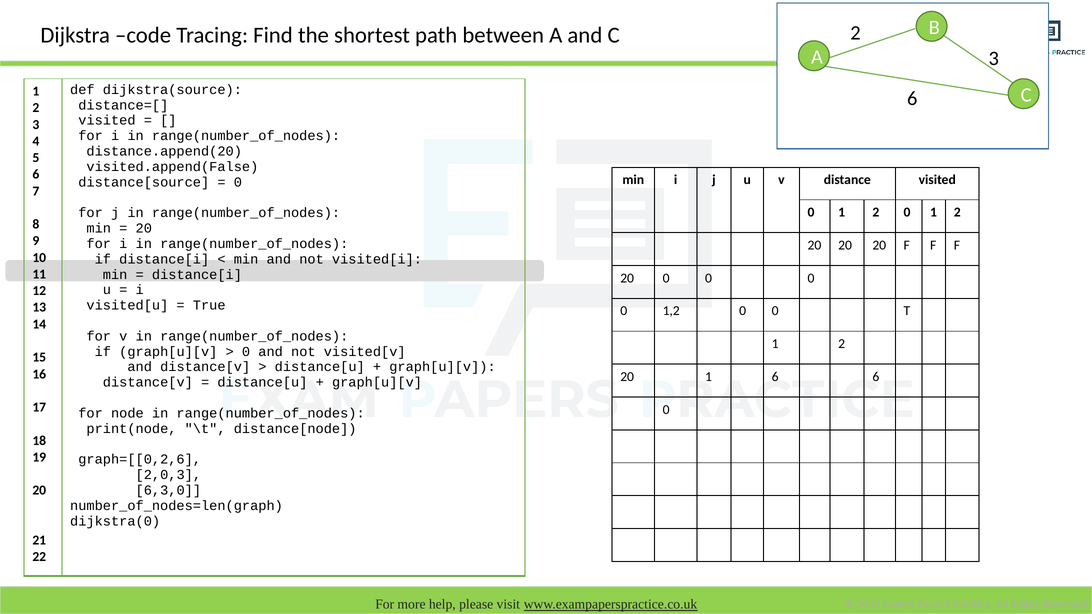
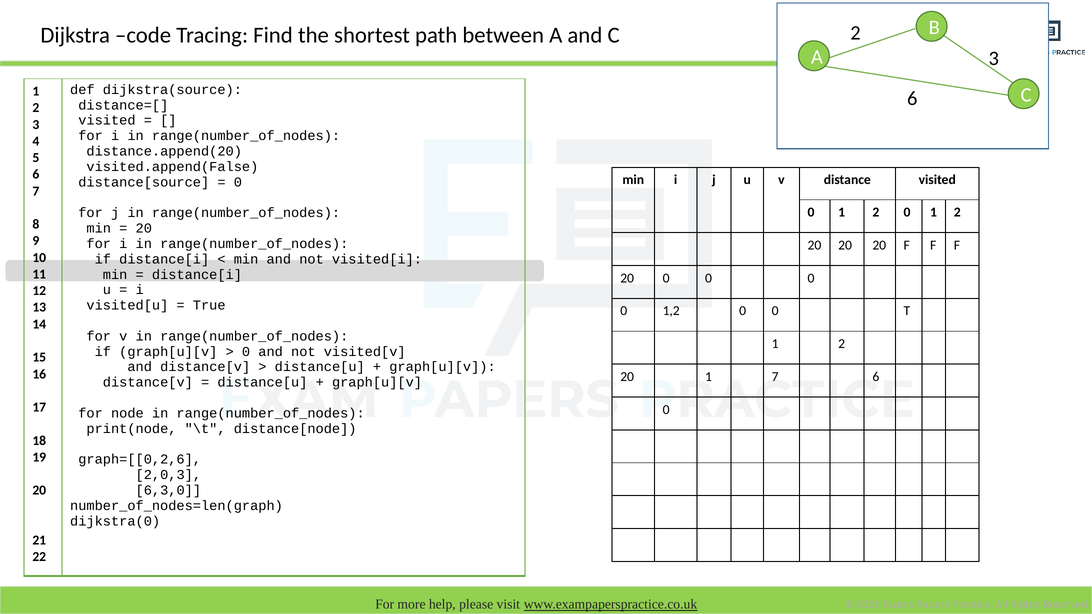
1 6: 6 -> 7 (775, 377)
